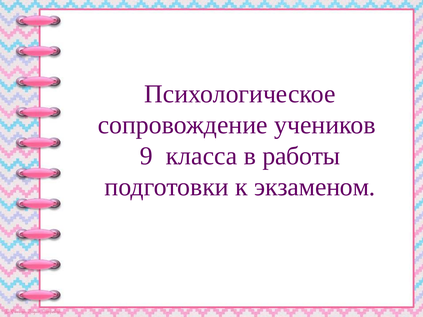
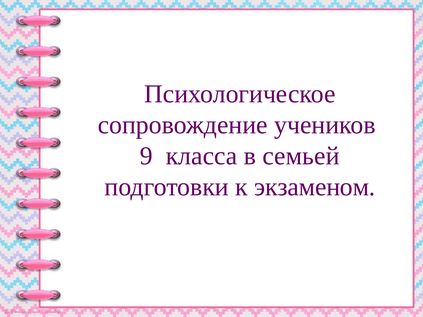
работы: работы -> семьей (301, 156)
